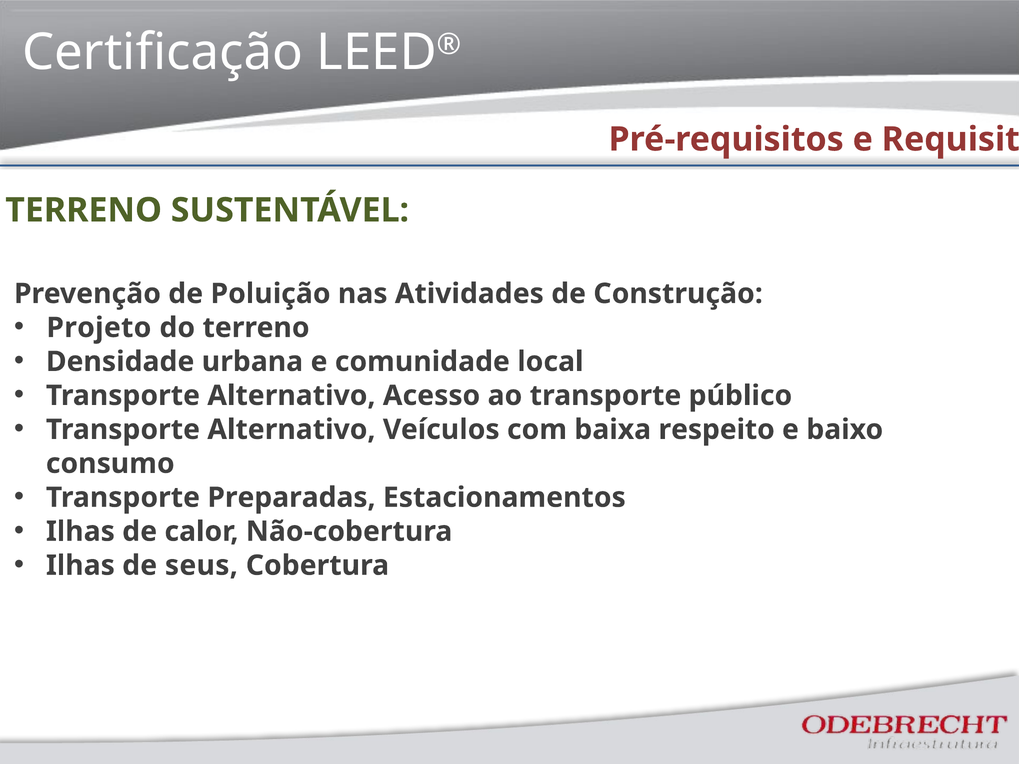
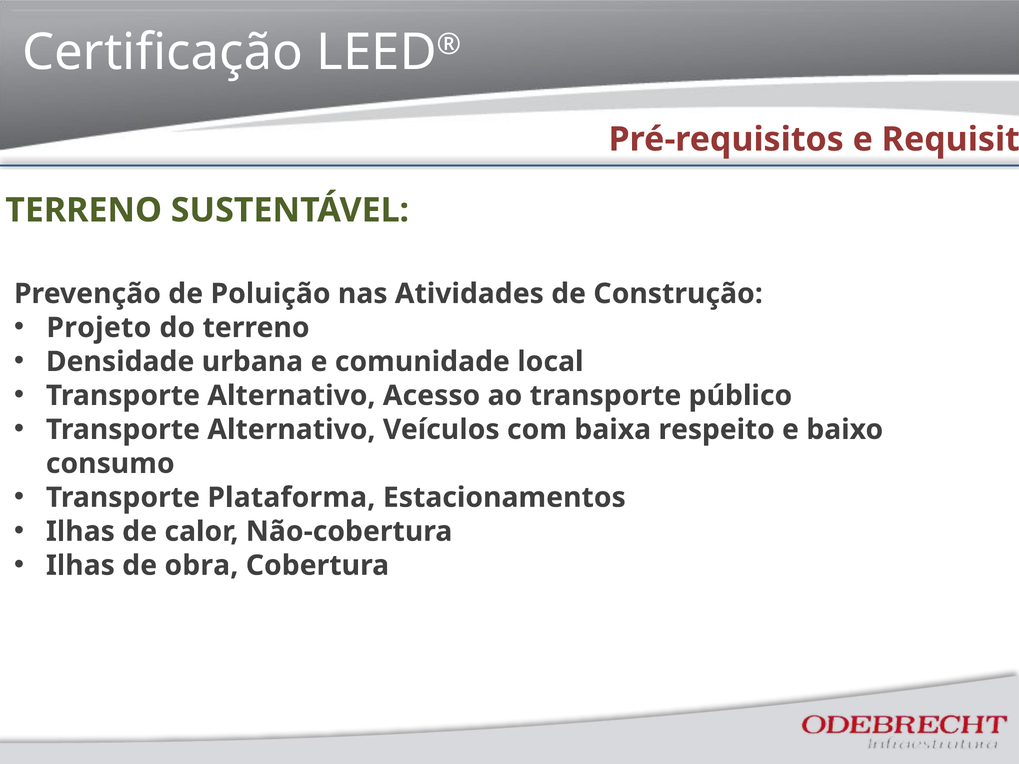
Preparadas: Preparadas -> Plataforma (291, 498)
seus: seus -> obra (201, 566)
